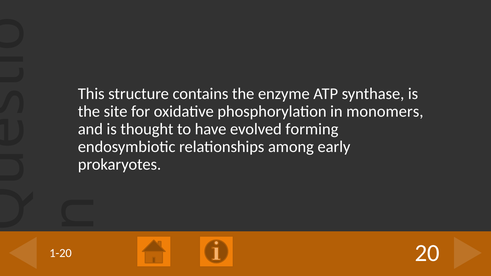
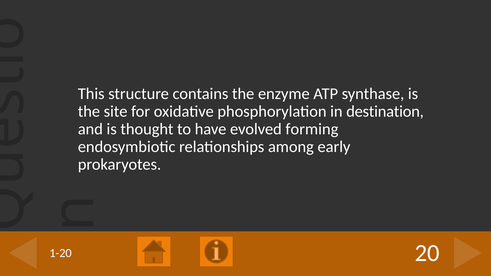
monomers: monomers -> destination (385, 111)
